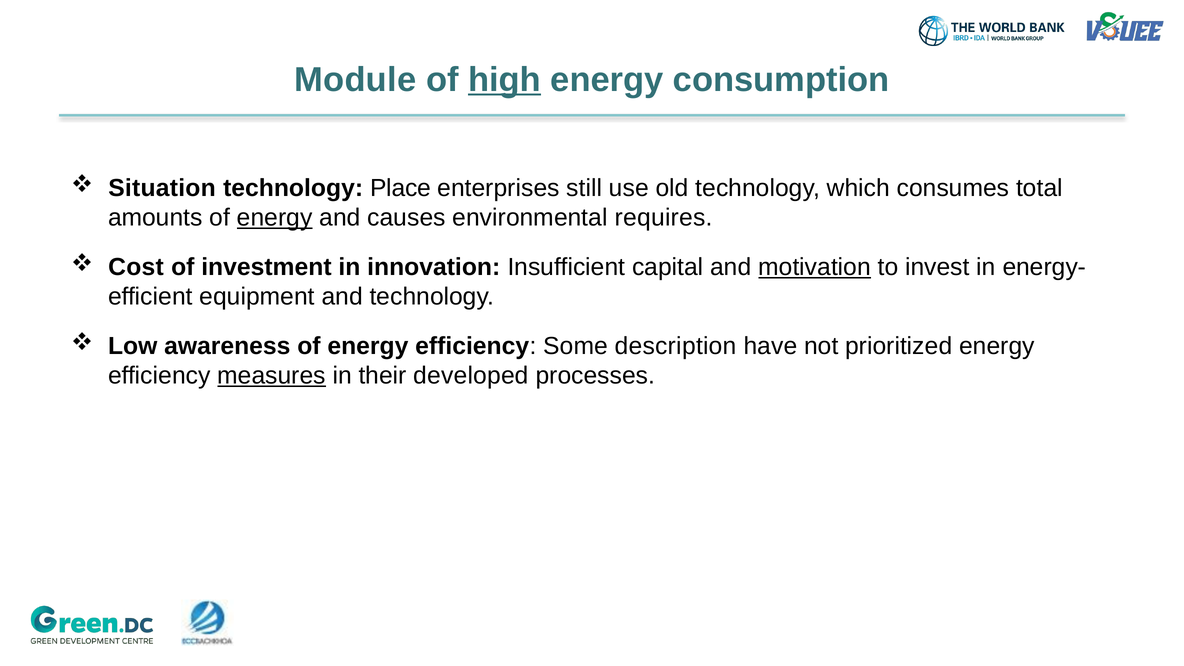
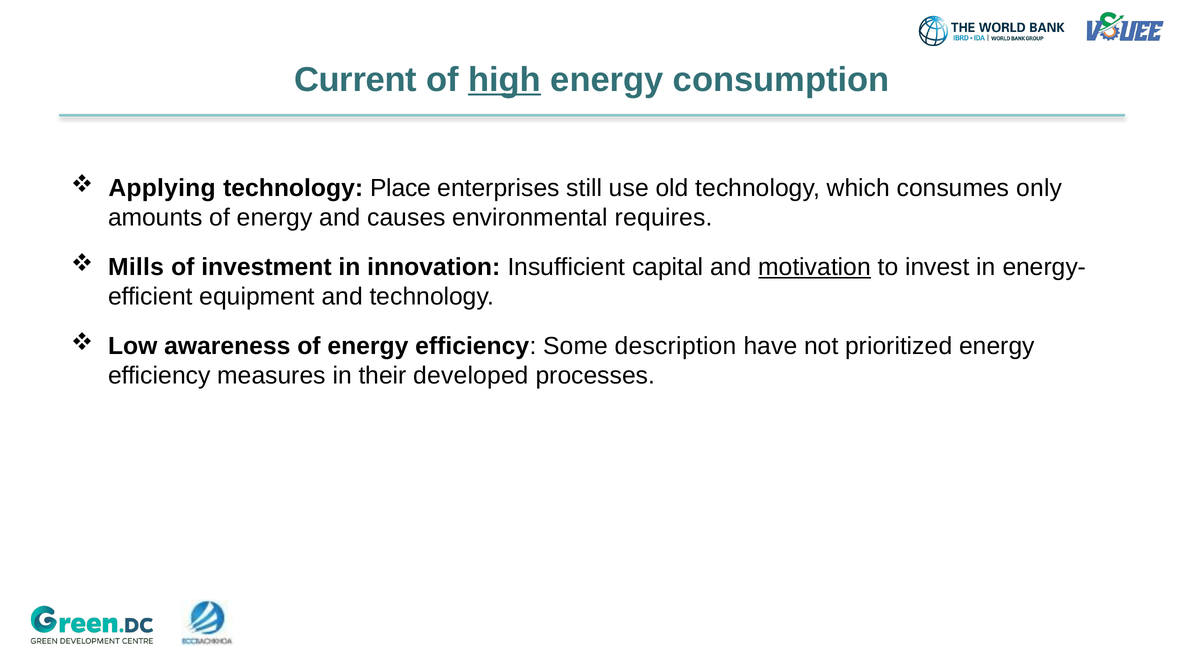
Module: Module -> Current (356, 80)
Situation: Situation -> Applying (162, 188)
total: total -> only (1039, 188)
energy underline: present -> none (275, 218)
Cost: Cost -> Mills (136, 267)
measures underline: present -> none (272, 375)
